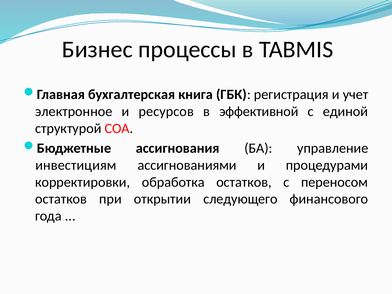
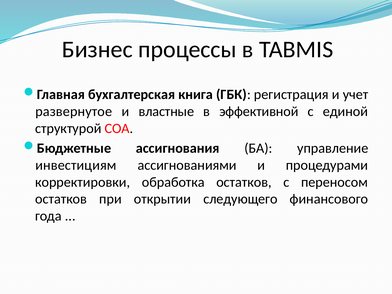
электронное: электронное -> развернутое (74, 111)
ресурсов: ресурсов -> властные (166, 111)
